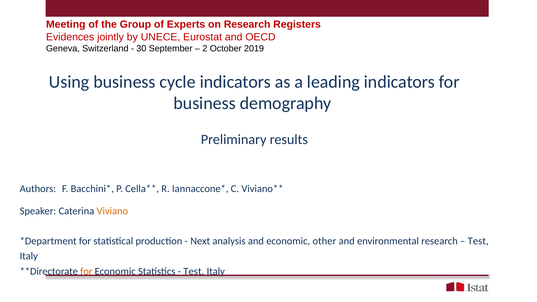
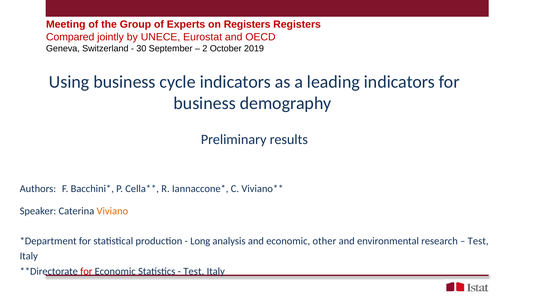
on Research: Research -> Registers (247, 25)
Evidences: Evidences -> Compared (70, 37)
Next: Next -> Long (200, 241)
for colour: orange -> red (86, 271)
